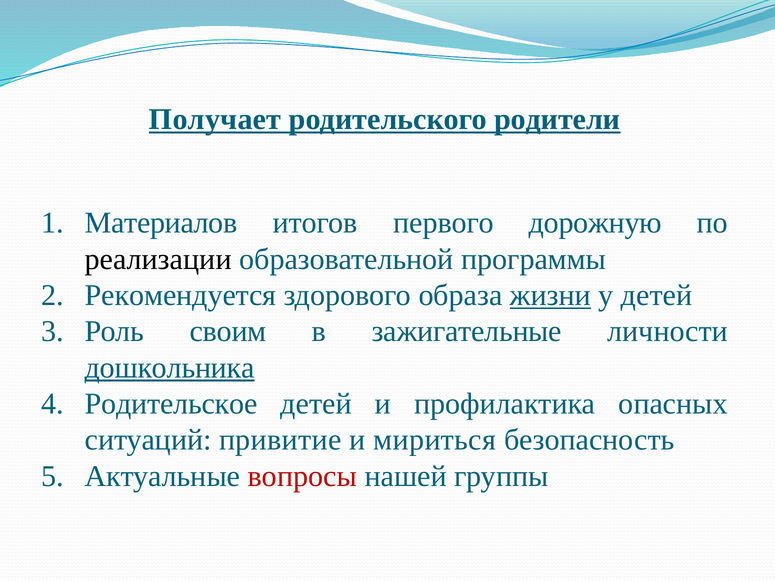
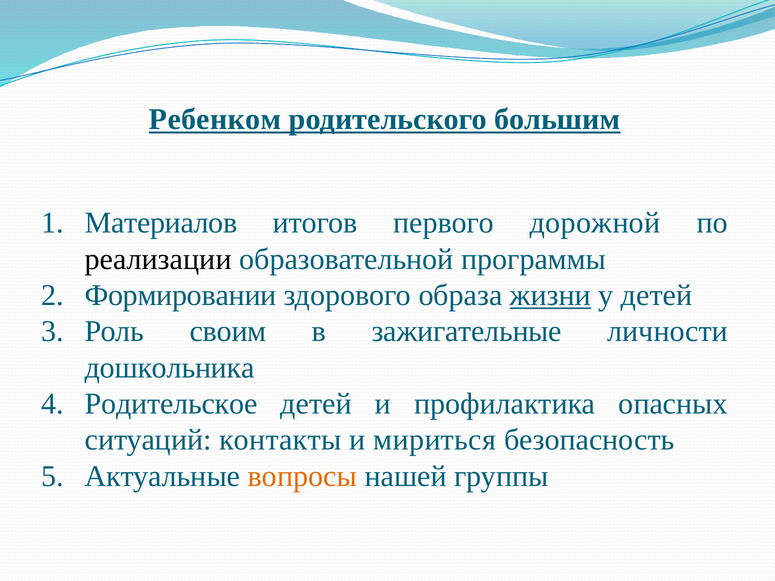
Получает: Получает -> Ребенком (215, 119)
родители: родители -> большим (557, 119)
дорожную: дорожную -> дорожной (595, 223)
Рекомендуется: Рекомендуется -> Формировании (181, 295)
дошкольника underline: present -> none (170, 368)
привитие: привитие -> контакты (280, 440)
вопросы colour: red -> orange (302, 476)
